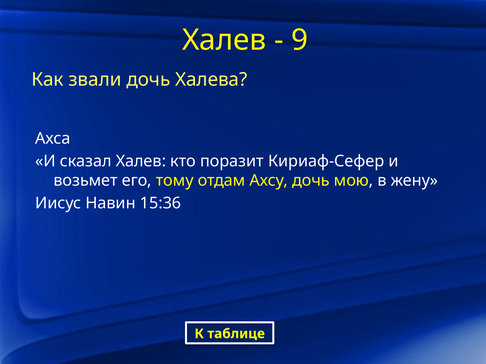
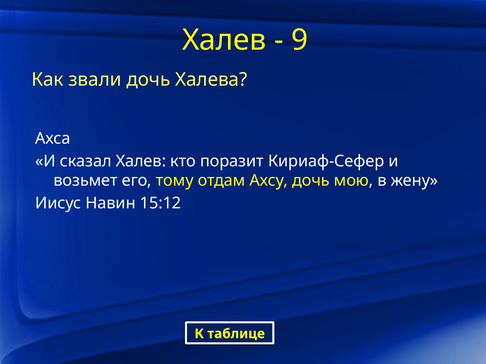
15:36: 15:36 -> 15:12 (161, 203)
